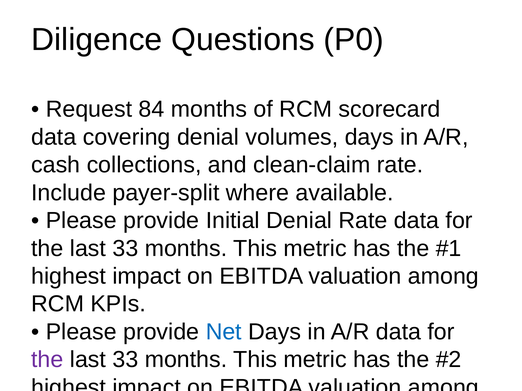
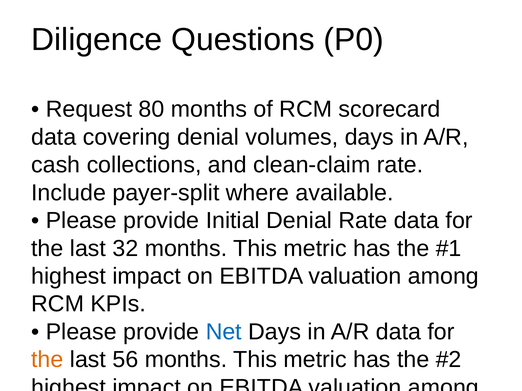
84: 84 -> 80 (152, 109)
33: 33 -> 32 (125, 249)
the colour: purple -> orange (47, 360)
33: 33 -> 56 (125, 360)
